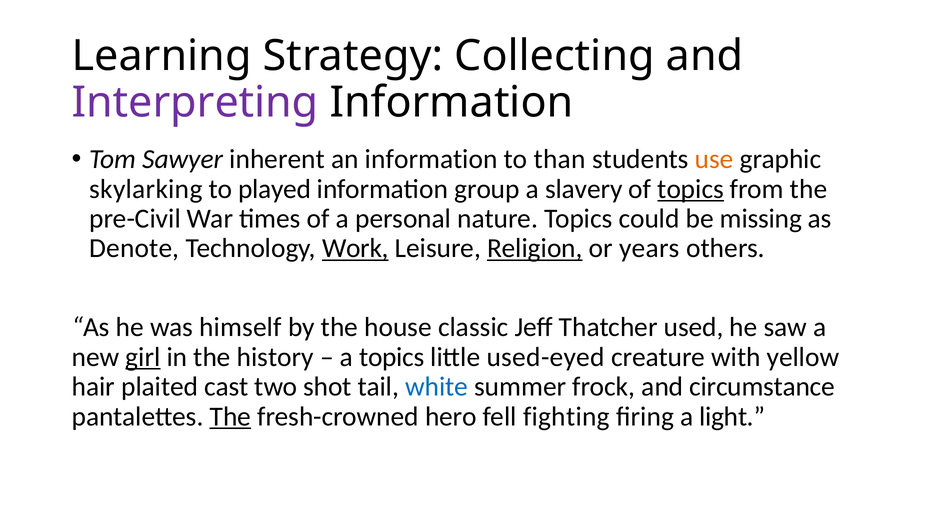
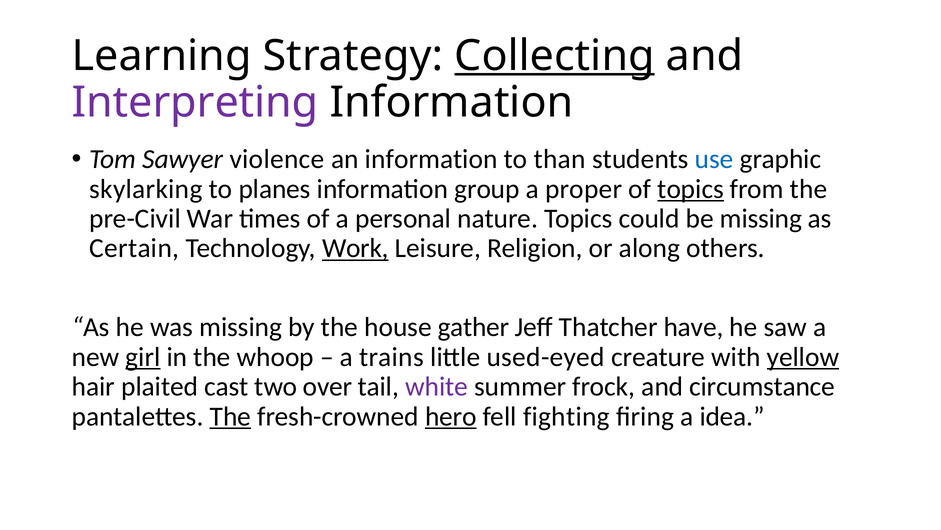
Collecting underline: none -> present (555, 56)
inherent: inherent -> violence (277, 159)
use colour: orange -> blue (714, 159)
played: played -> planes (275, 189)
slavery: slavery -> proper (584, 189)
Denote: Denote -> Certain (134, 248)
Religion underline: present -> none (535, 248)
years: years -> along (650, 248)
was himself: himself -> missing (241, 327)
classic: classic -> gather (473, 327)
used: used -> have (694, 327)
history: history -> whoop (275, 357)
a topics: topics -> trains (392, 357)
yellow underline: none -> present (803, 357)
shot: shot -> over (328, 386)
white colour: blue -> purple (437, 386)
hero underline: none -> present (451, 416)
light: light -> idea (732, 416)
